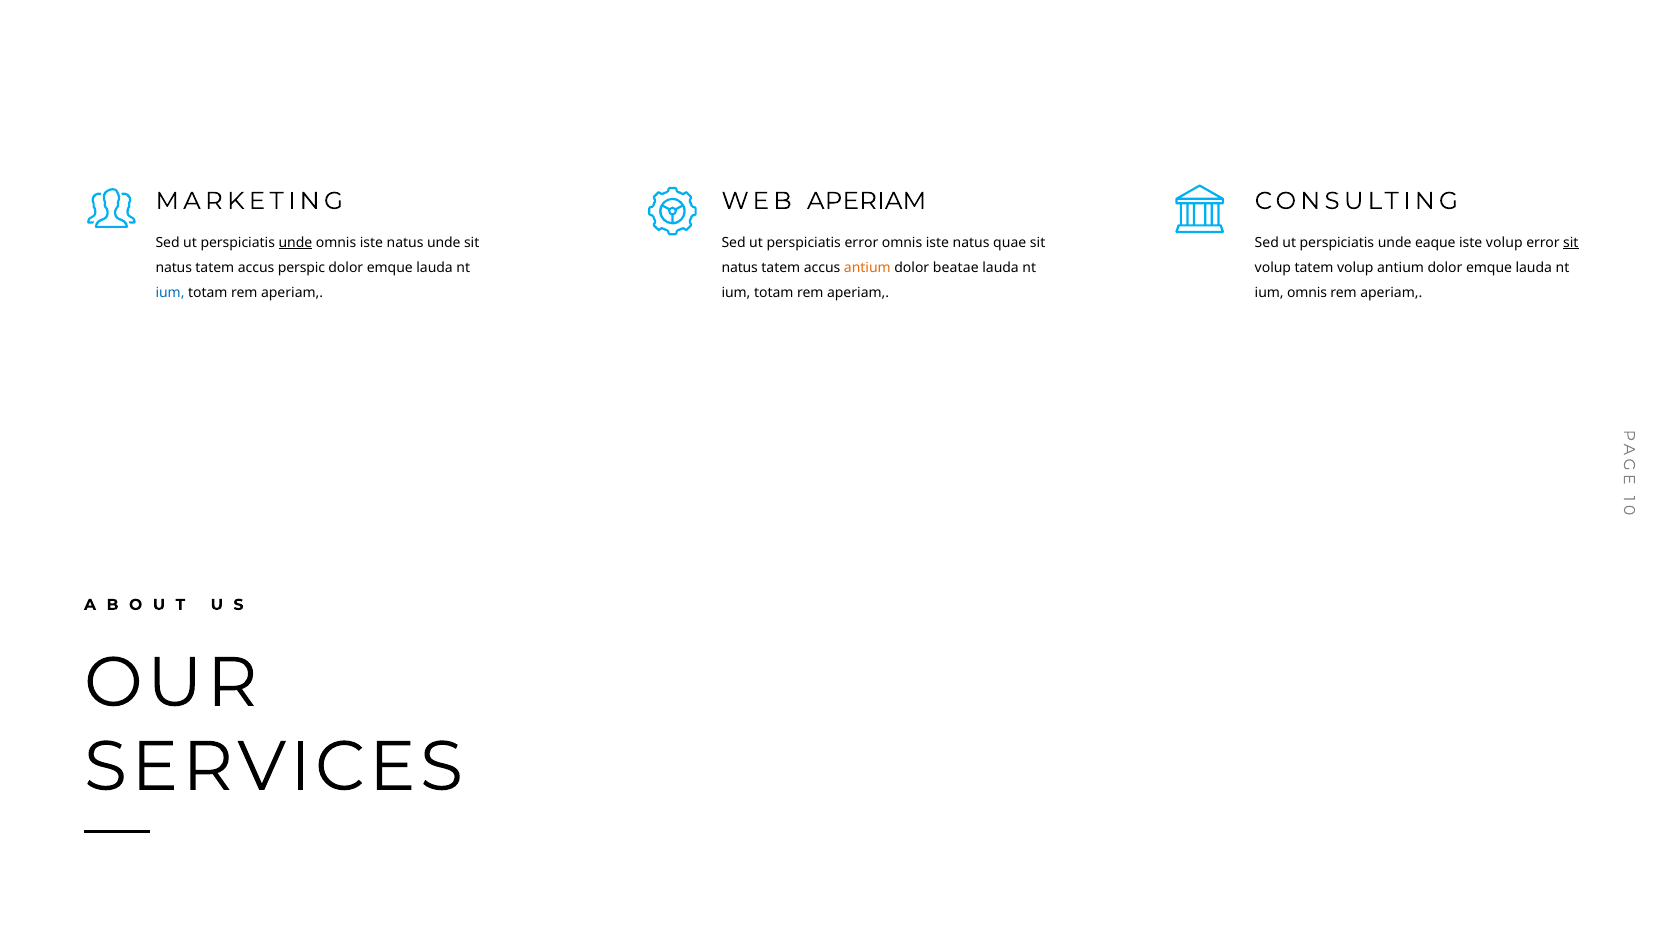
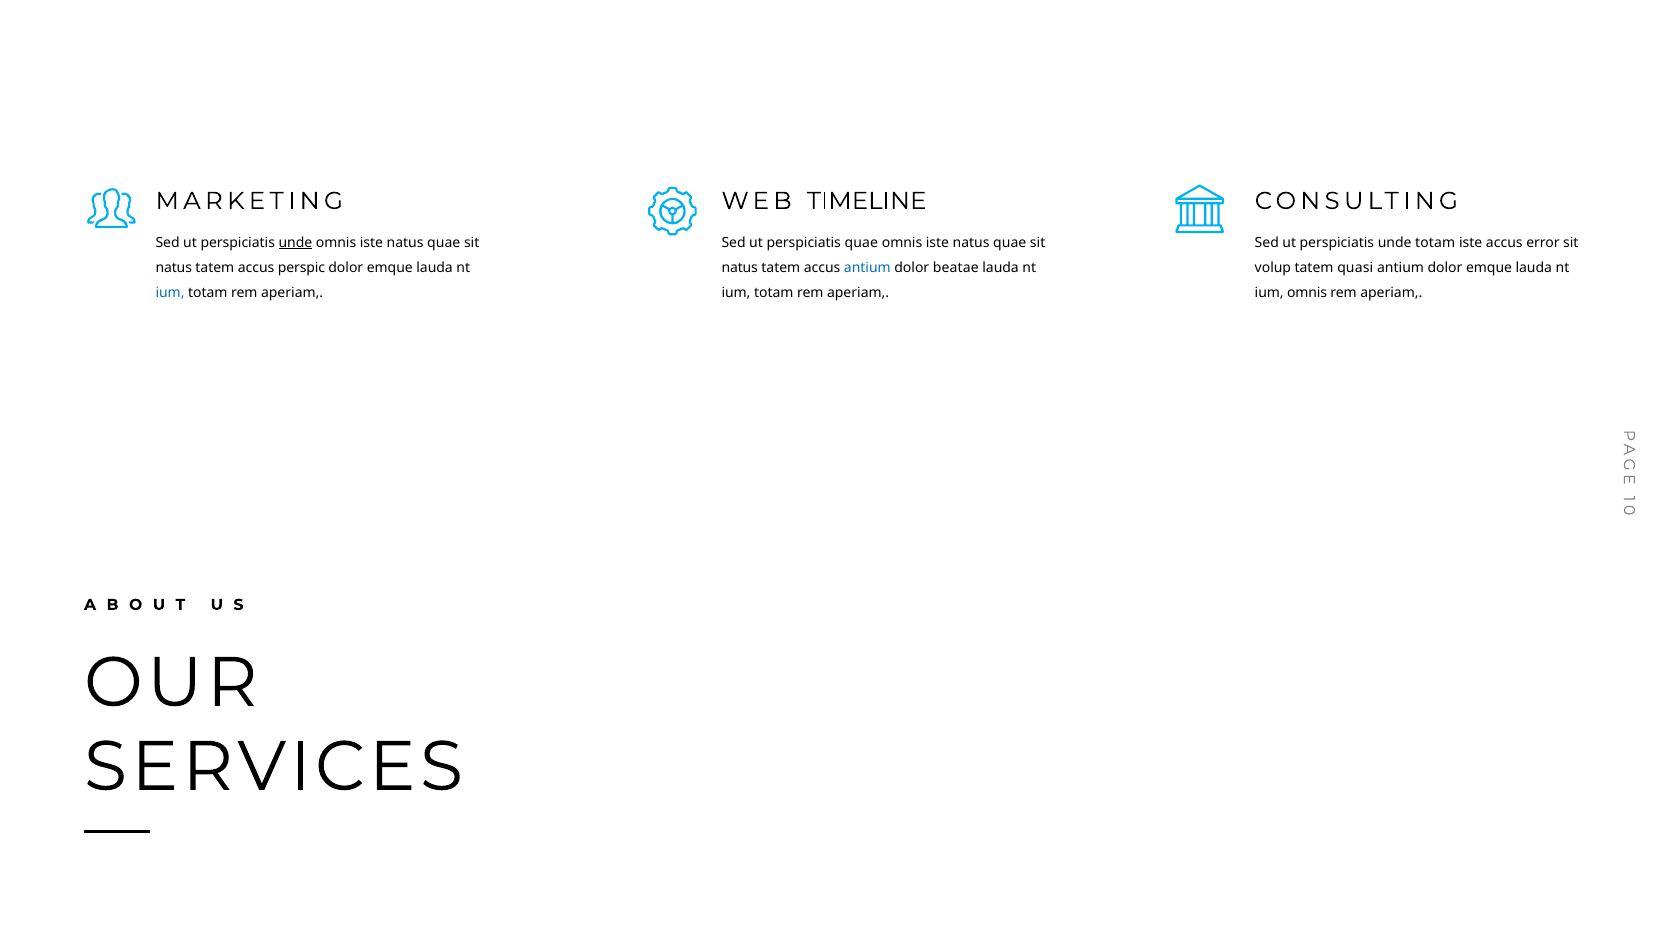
WEB APERIAM: APERIAM -> TIMELINE (867, 201)
unde: unde -> quae (444, 243)
perspiciatis error: error -> quae (861, 243)
unde eaque: eaque -> totam (1435, 243)
iste volup: volup -> accus (1504, 243)
sit underline: present -> none (1571, 243)
antium colour: orange -> blue (867, 268)
tatem volup: volup -> quasi (1355, 268)
